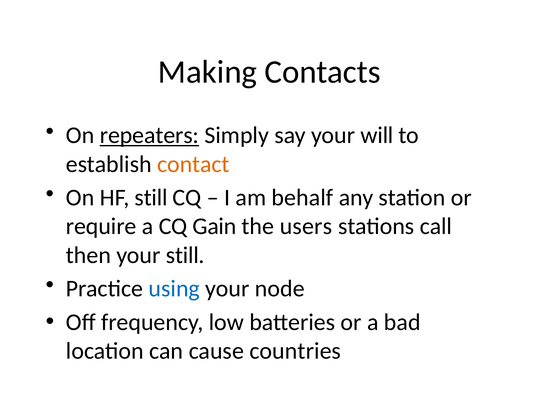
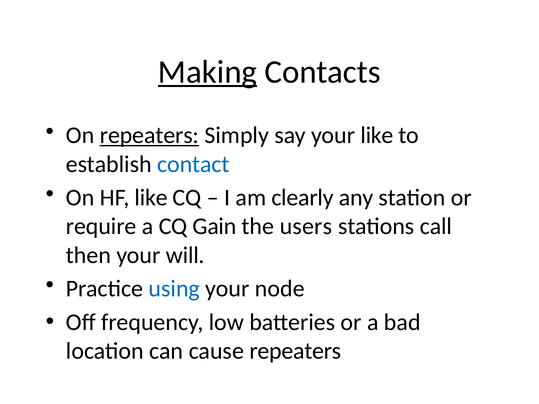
Making underline: none -> present (208, 72)
your will: will -> like (377, 135)
contact colour: orange -> blue (193, 164)
HF still: still -> like (151, 198)
behalf: behalf -> clearly (303, 198)
your still: still -> will (185, 255)
cause countries: countries -> repeaters (295, 351)
